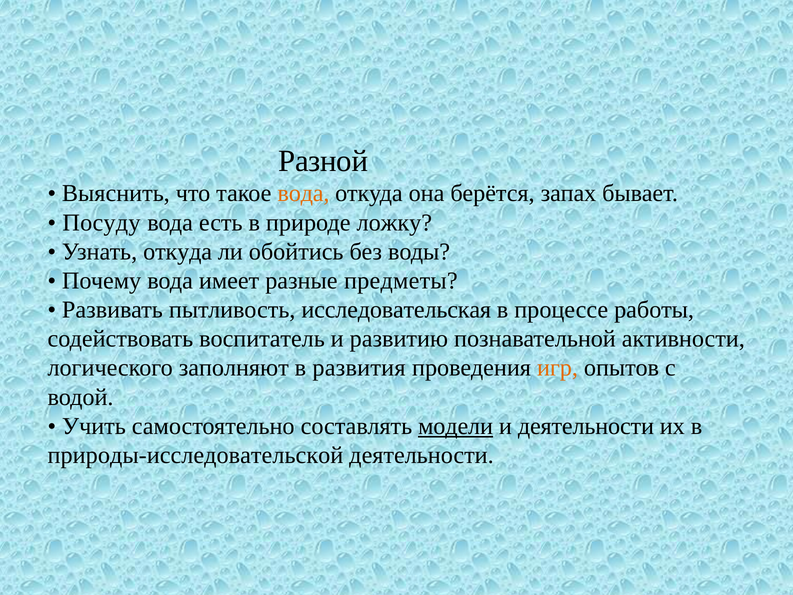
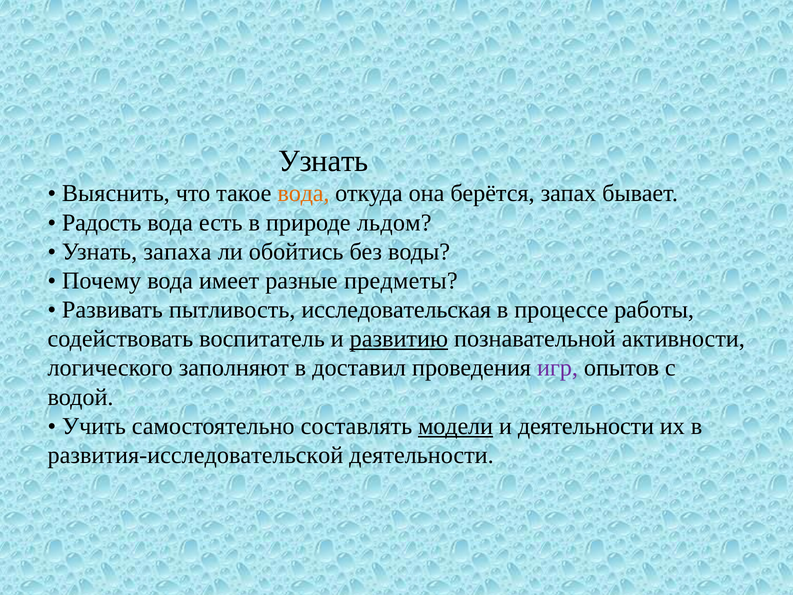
Разной: Разной -> Узнать (323, 161)
Посуду: Посуду -> Радость (102, 222)
ложку: ложку -> льдом (394, 222)
Узнать откуда: откуда -> запаха (177, 252)
развитию underline: none -> present (399, 339)
развития: развития -> доставил (359, 368)
игр colour: orange -> purple (557, 368)
природы-исследовательской: природы-исследовательской -> развития-исследовательской (195, 455)
